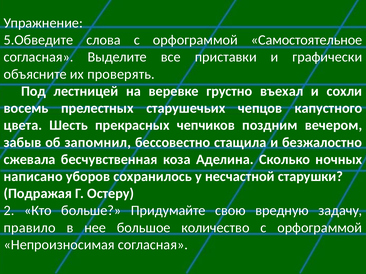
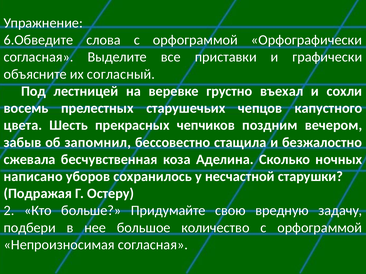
5.Обведите: 5.Обведите -> 6.Обведите (38, 40)
Самостоятельное: Самостоятельное -> Орфографически (307, 40)
проверять: проверять -> согласный (121, 74)
правило: правило -> подбери (30, 228)
